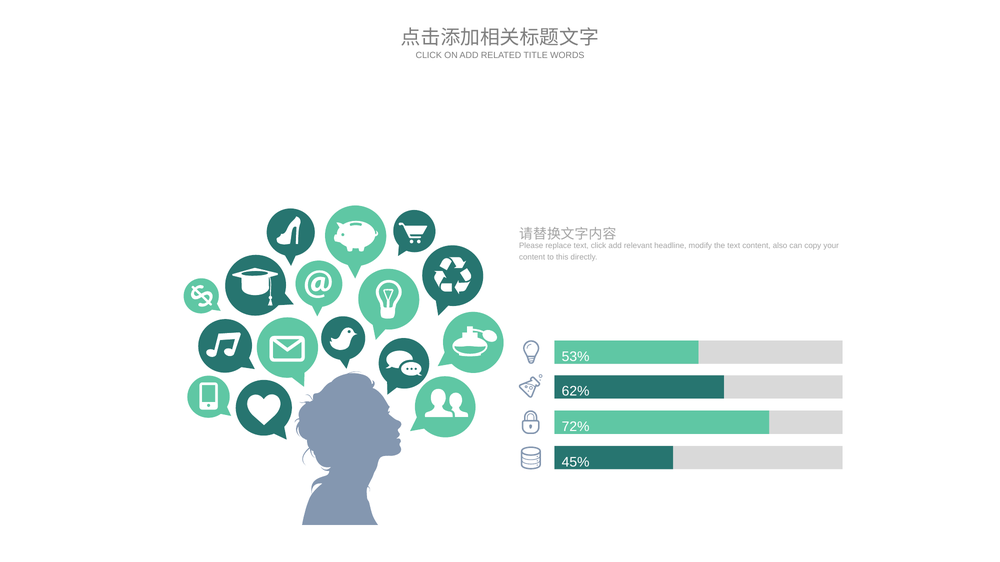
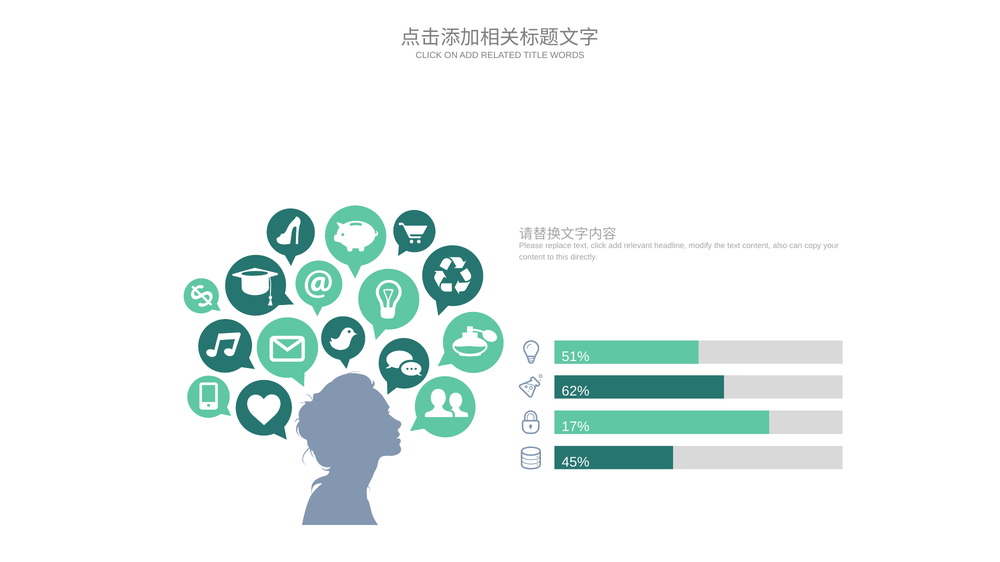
53%: 53% -> 51% (576, 357)
72%: 72% -> 17% (576, 427)
